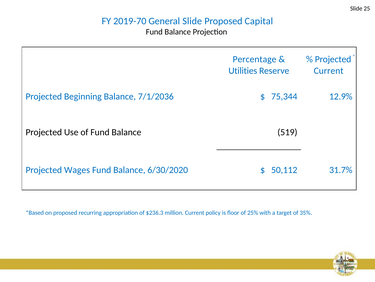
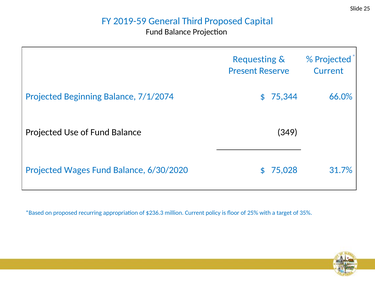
2019-70: 2019-70 -> 2019-59 (130, 21)
General Slide: Slide -> Third (192, 21)
Percentage: Percentage -> Requesting (255, 59)
Utilities: Utilities -> Present (243, 71)
7/1/2036: 7/1/2036 -> 7/1/2074 (156, 96)
12.9%: 12.9% -> 66.0% (341, 96)
519: 519 -> 349 (287, 132)
50,112: 50,112 -> 75,028 (284, 169)
